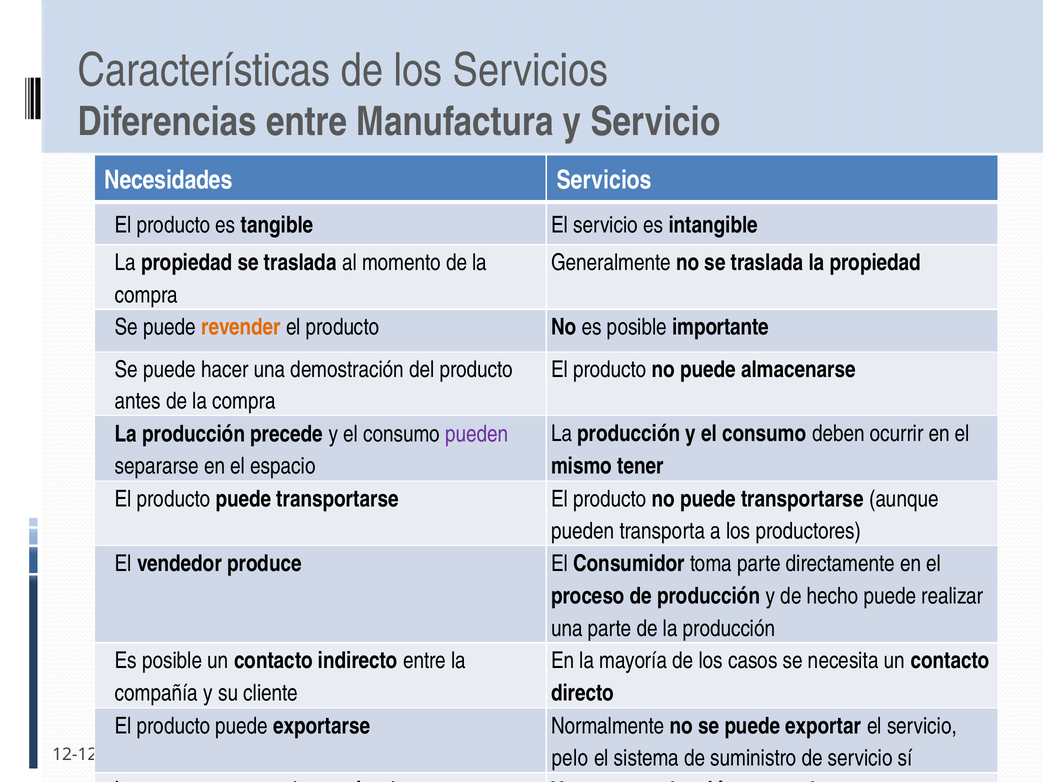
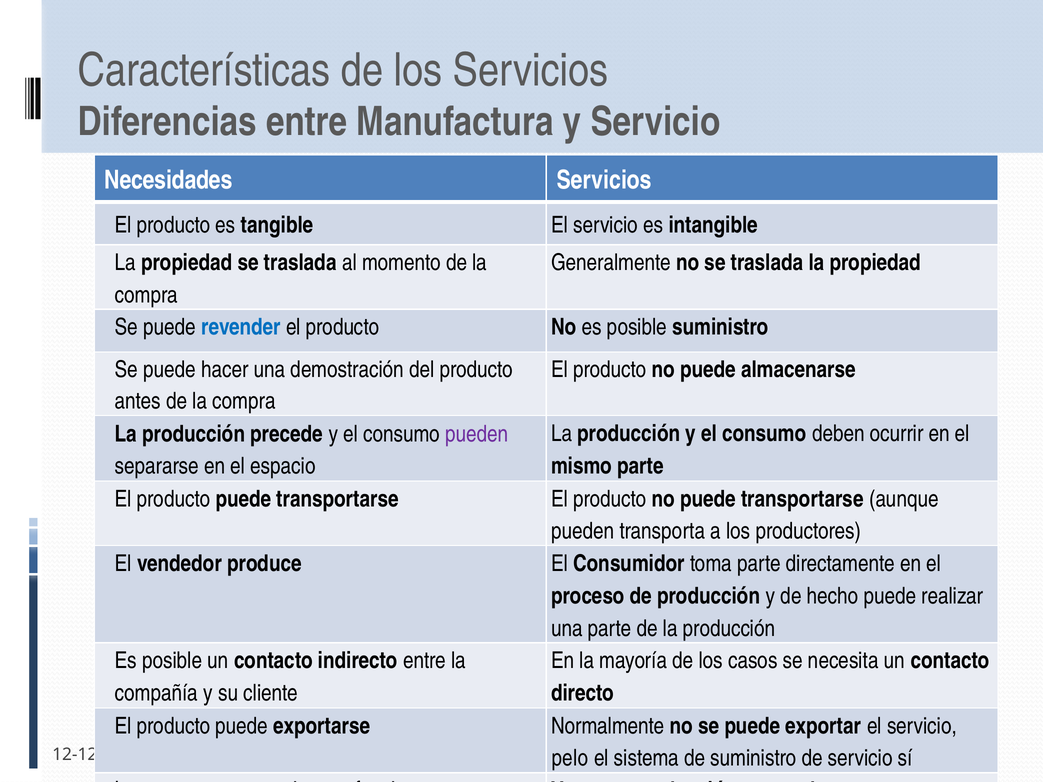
revender colour: orange -> blue (241, 327)
posible importante: importante -> suministro (720, 327)
mismo tener: tener -> parte (641, 466)
